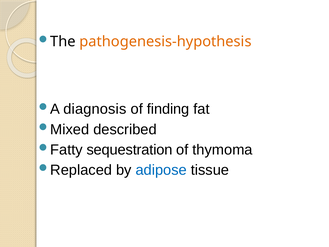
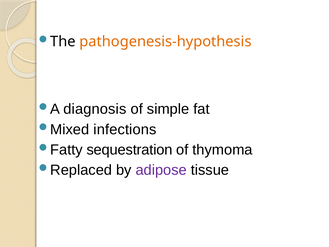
finding: finding -> simple (168, 109)
described: described -> infections (125, 129)
adipose colour: blue -> purple (161, 170)
